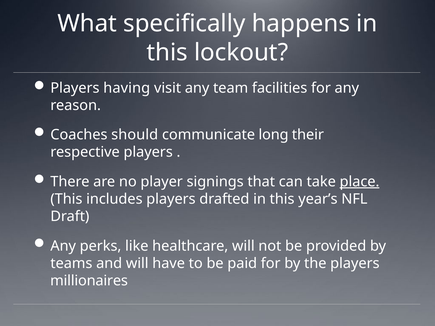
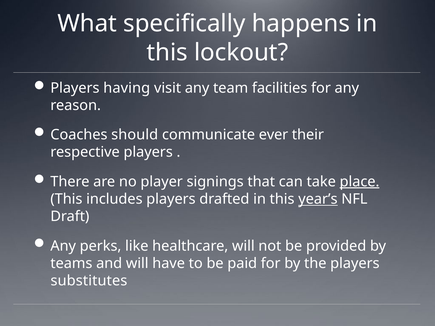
long: long -> ever (274, 135)
year’s underline: none -> present (318, 199)
millionaires: millionaires -> substitutes (89, 281)
